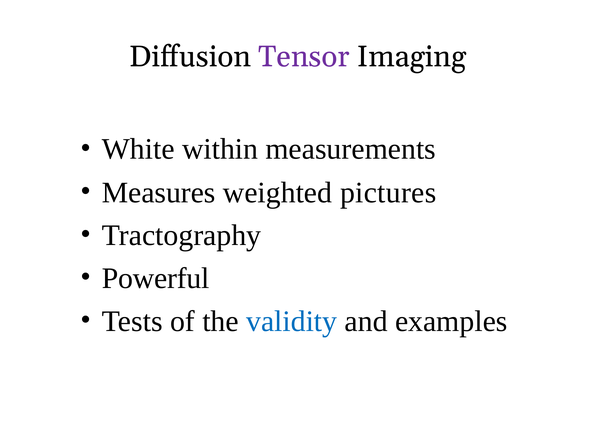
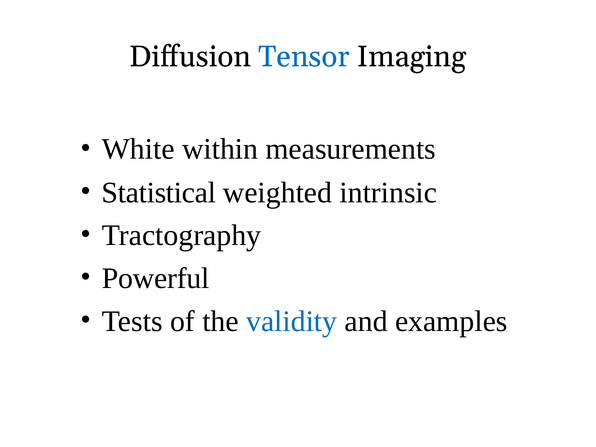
Tensor colour: purple -> blue (304, 57)
Measures: Measures -> Statistical (159, 193)
pictures: pictures -> intrinsic (388, 193)
